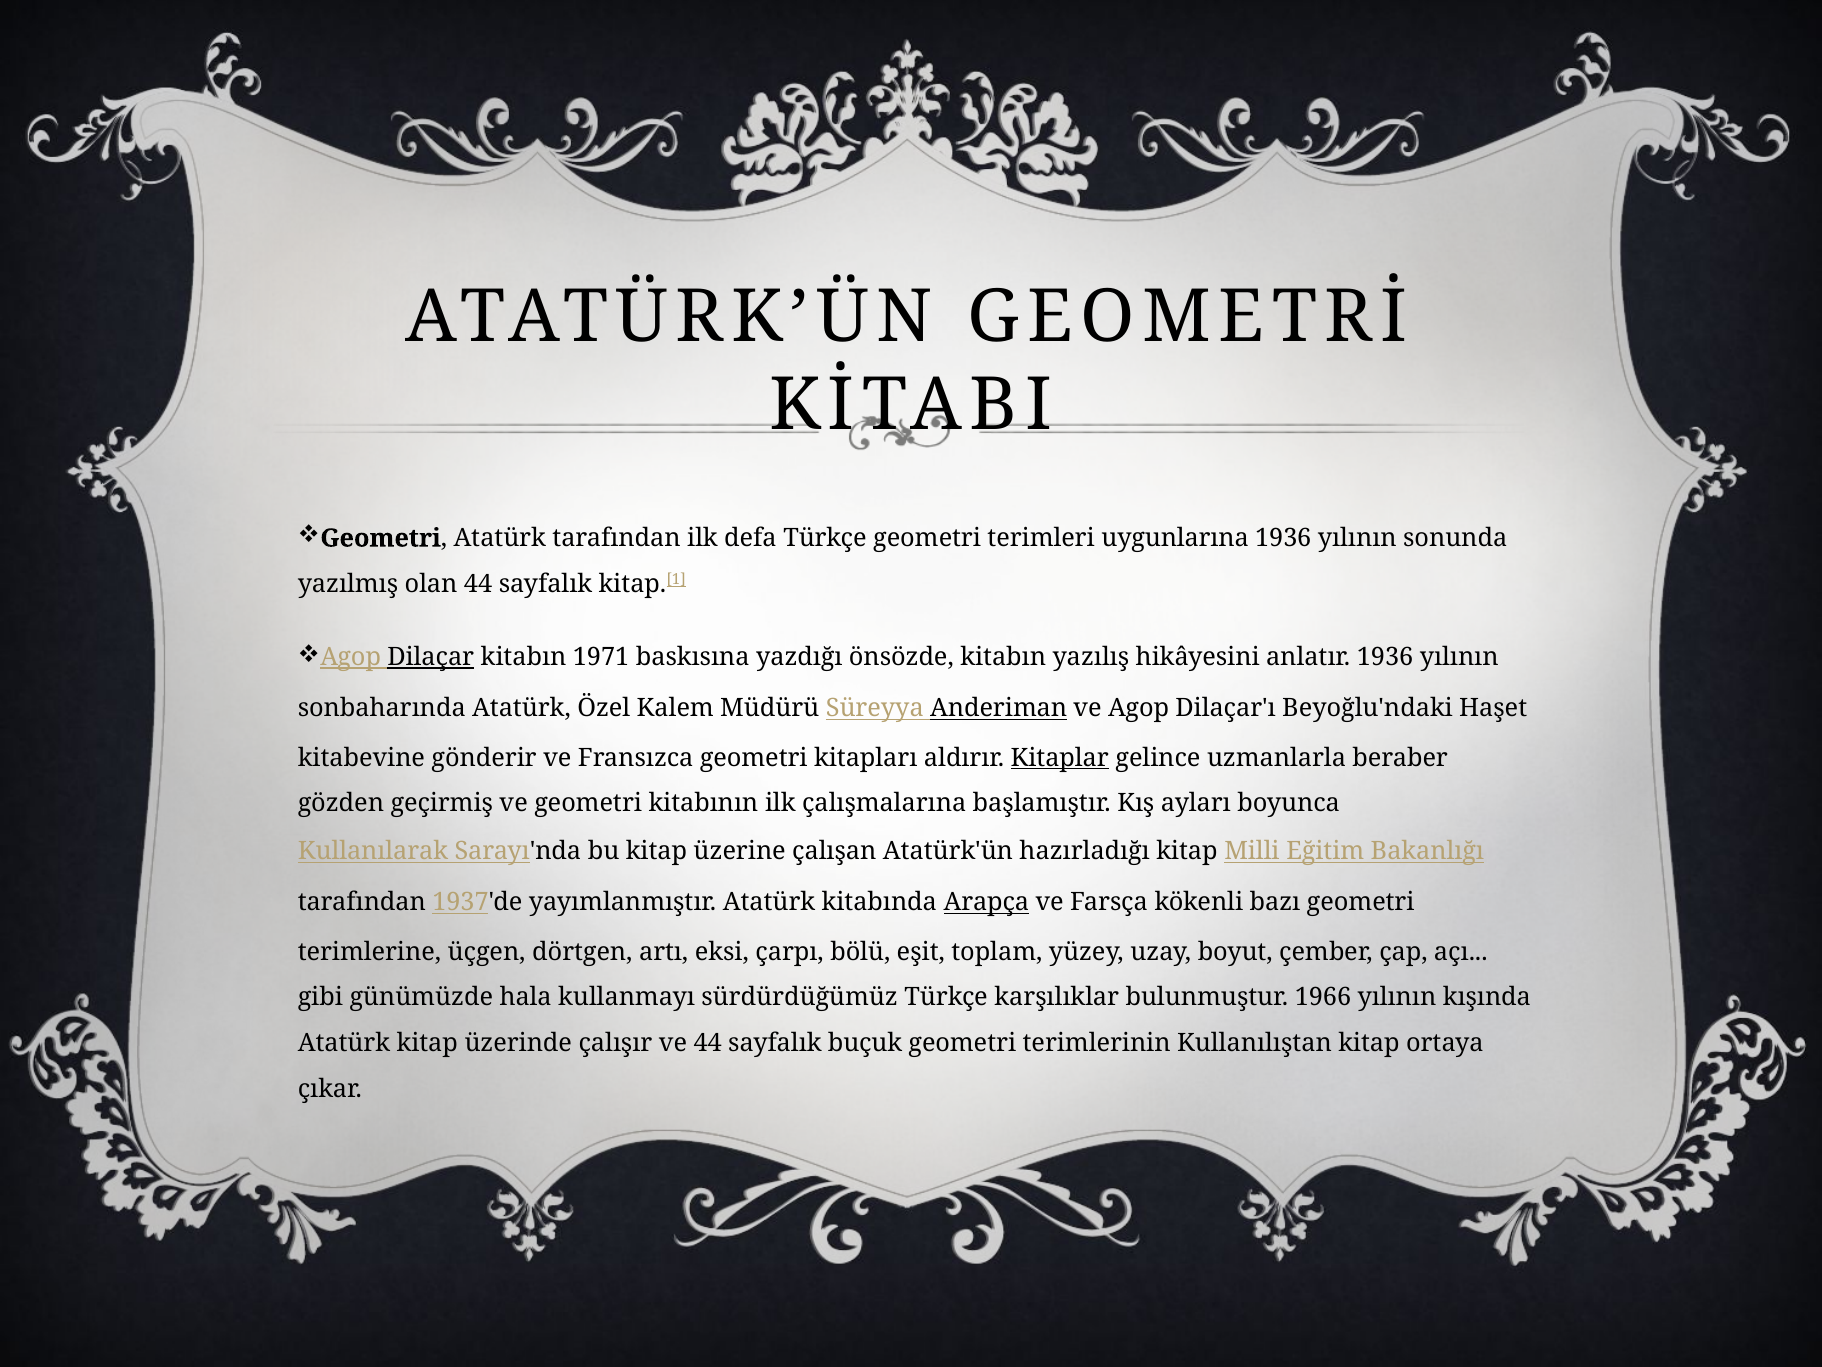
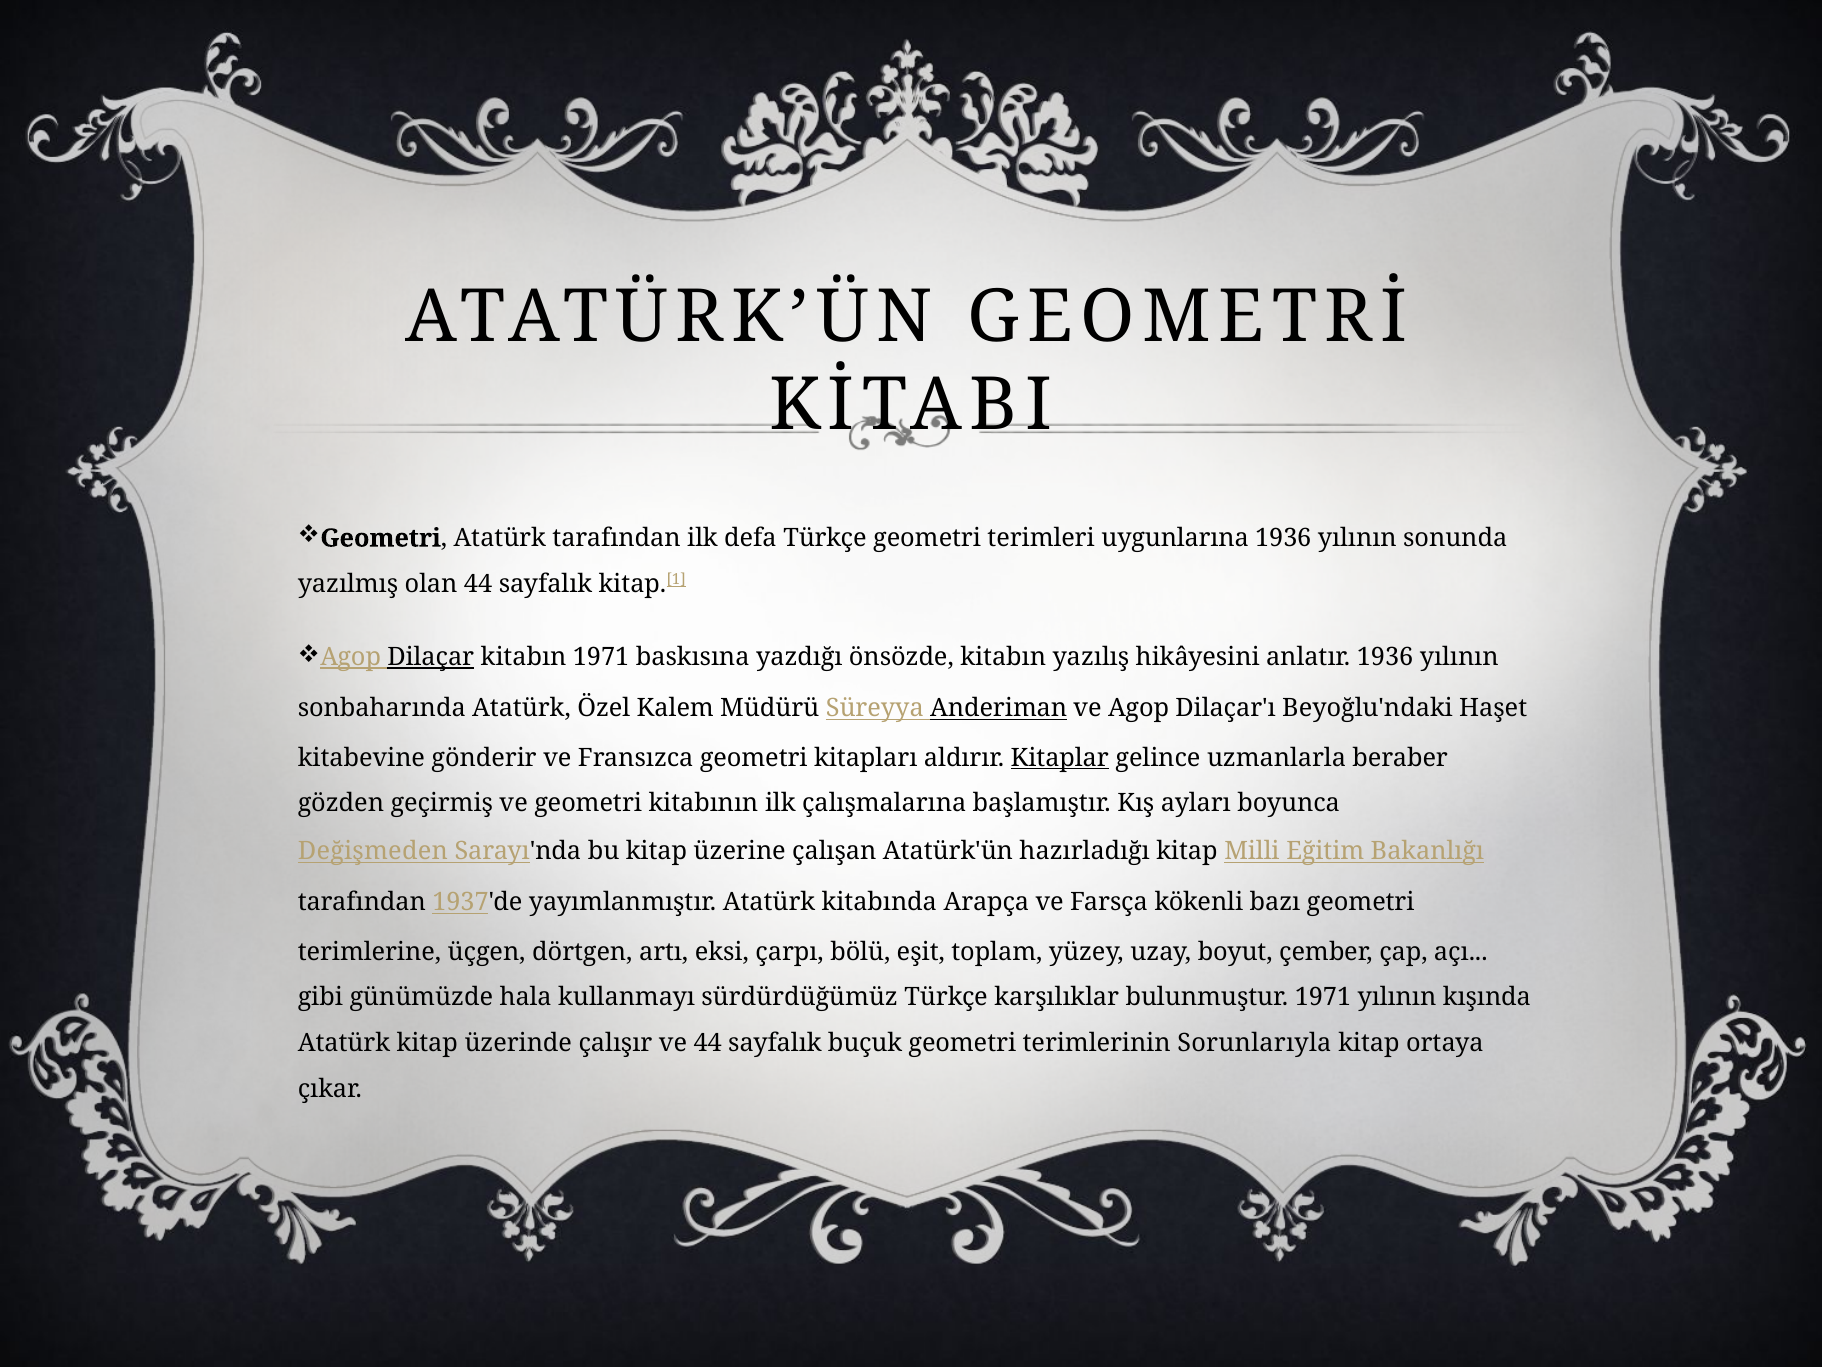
Kullanılarak: Kullanılarak -> Değişmeden (373, 851)
Arapça underline: present -> none (986, 902)
bulunmuştur 1966: 1966 -> 1971 (1323, 997)
Kullanılıştan: Kullanılıştan -> Sorunlarıyla (1254, 1043)
